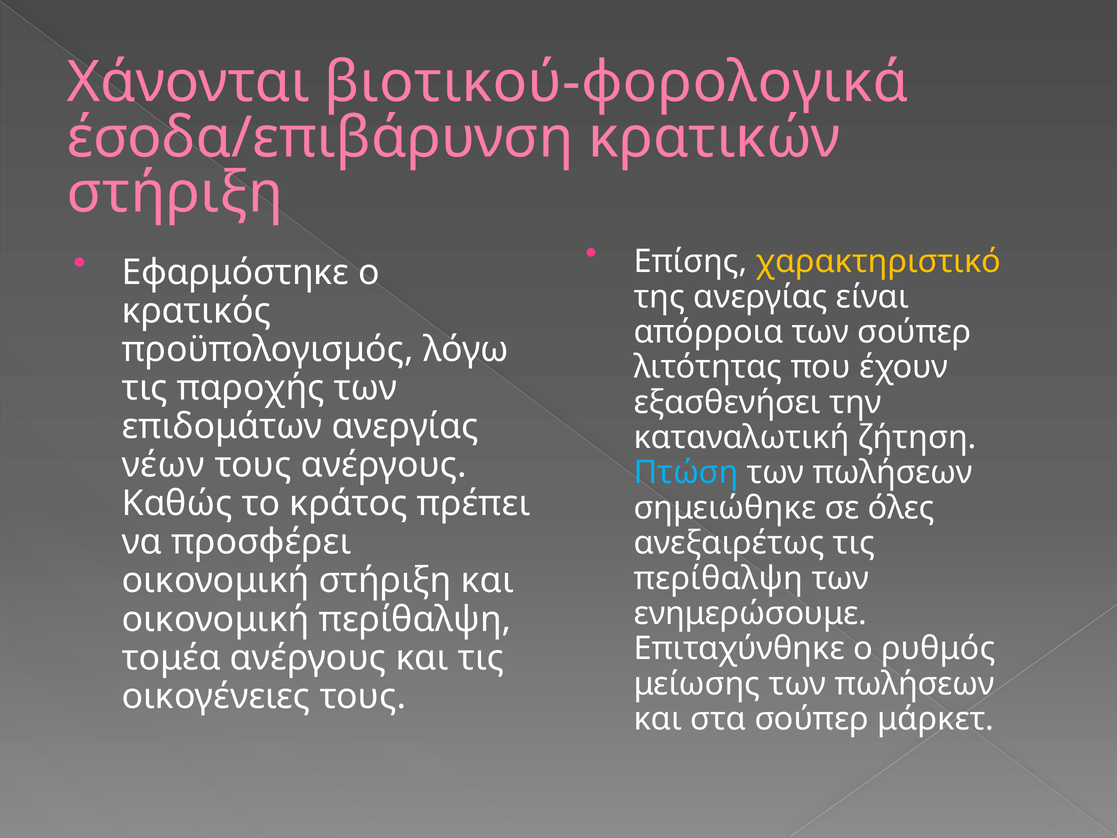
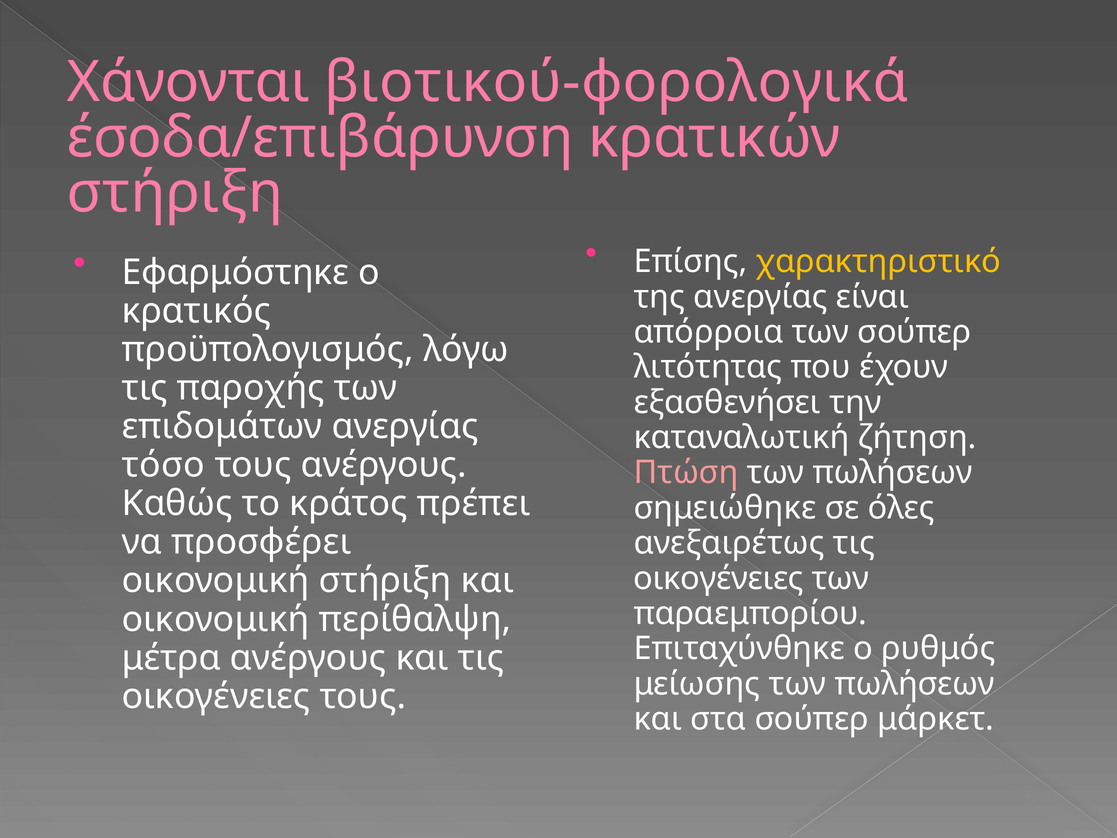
νέων: νέων -> τόσο (163, 465)
Πτώση colour: light blue -> pink (686, 473)
περίθαλψη: περίθαλψη -> οικογένειες (719, 578)
ενημερώσουμε: ενημερώσουμε -> παραεμπορίου (750, 613)
τομέα: τομέα -> μέτρα (171, 658)
